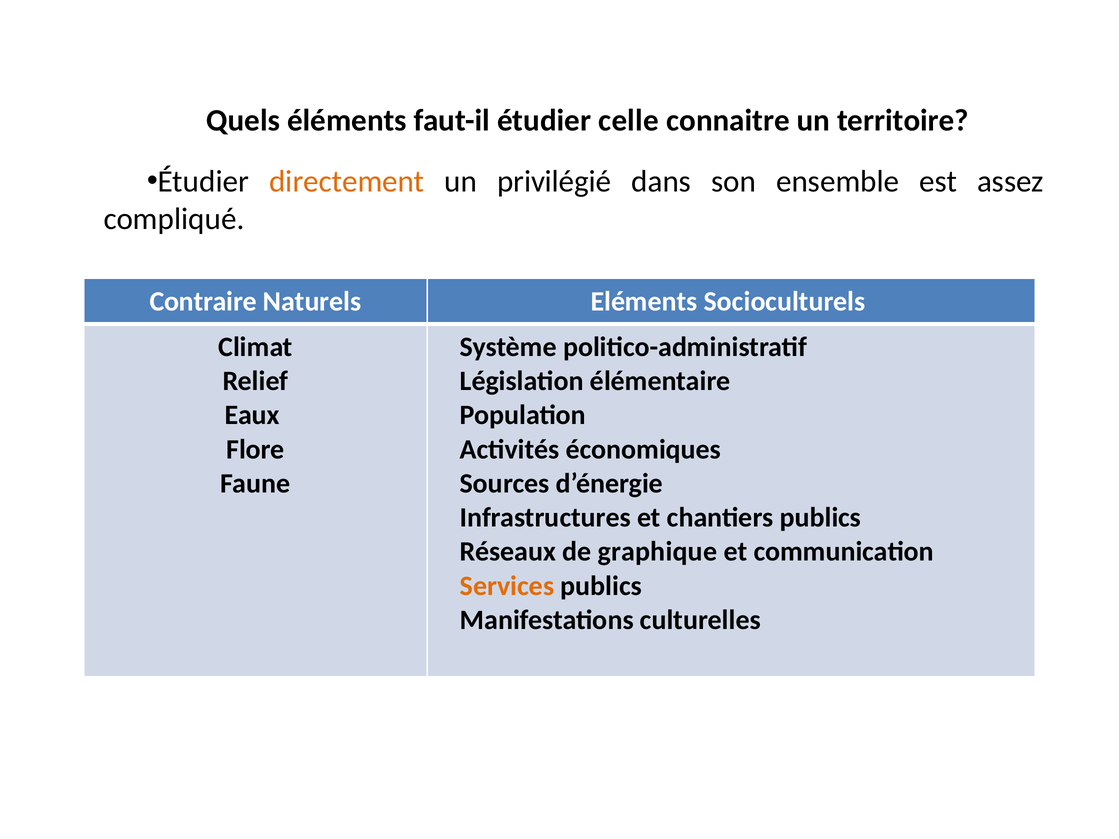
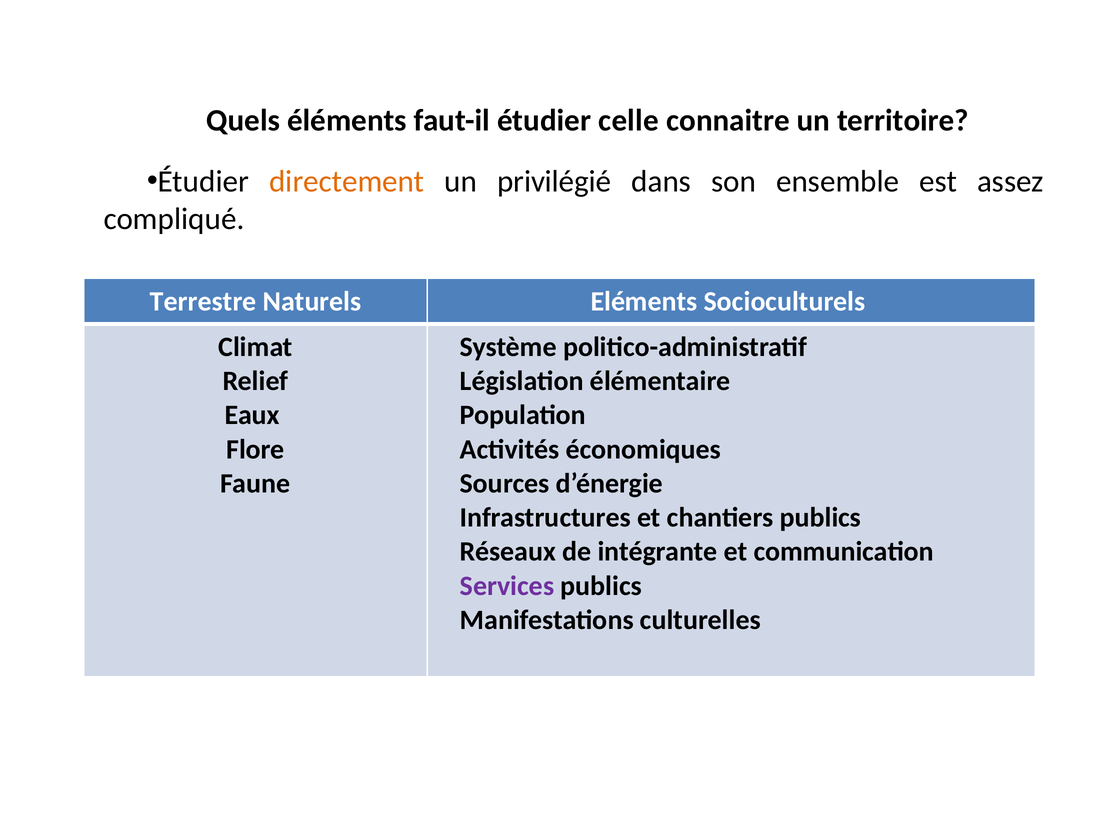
Contraire: Contraire -> Terrestre (203, 302)
graphique: graphique -> intégrante (658, 552)
Services colour: orange -> purple (507, 586)
